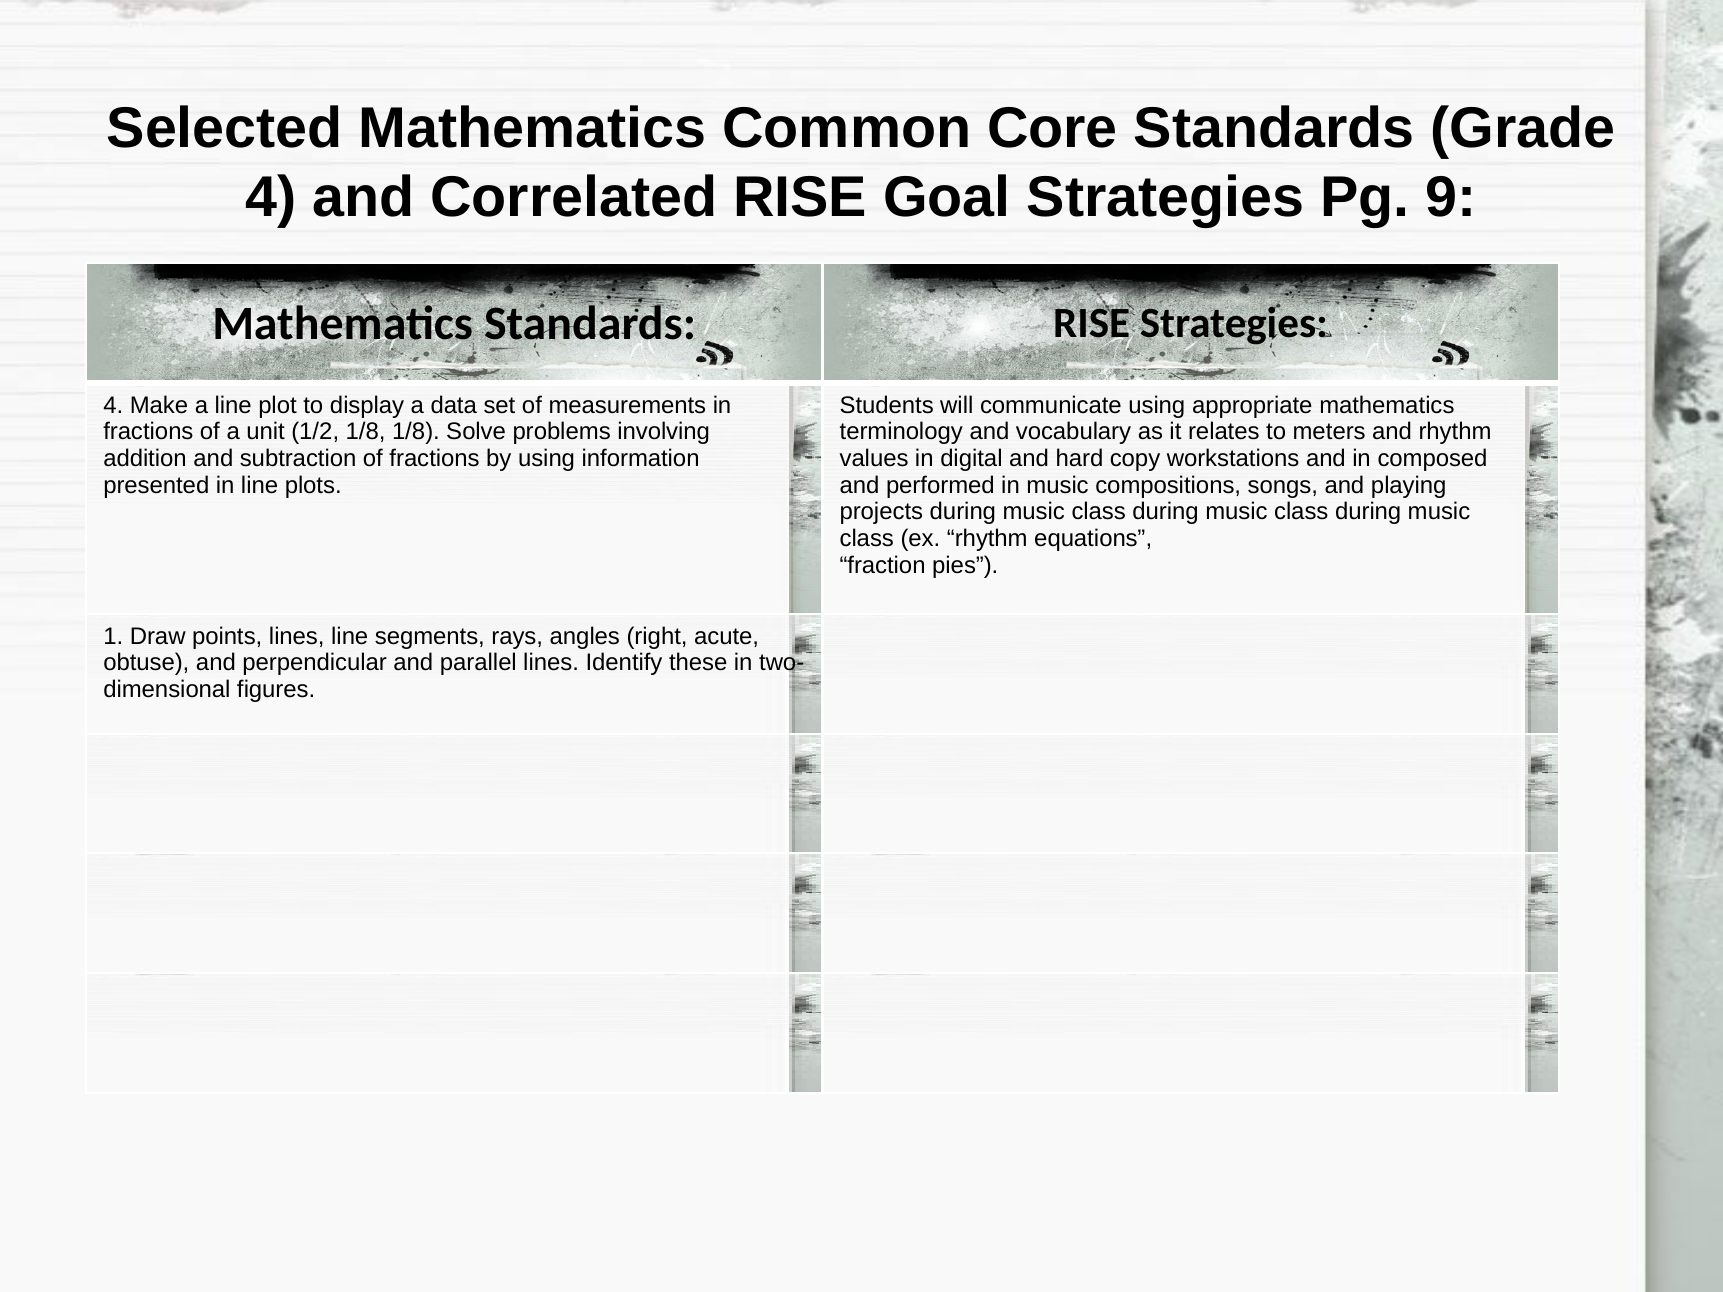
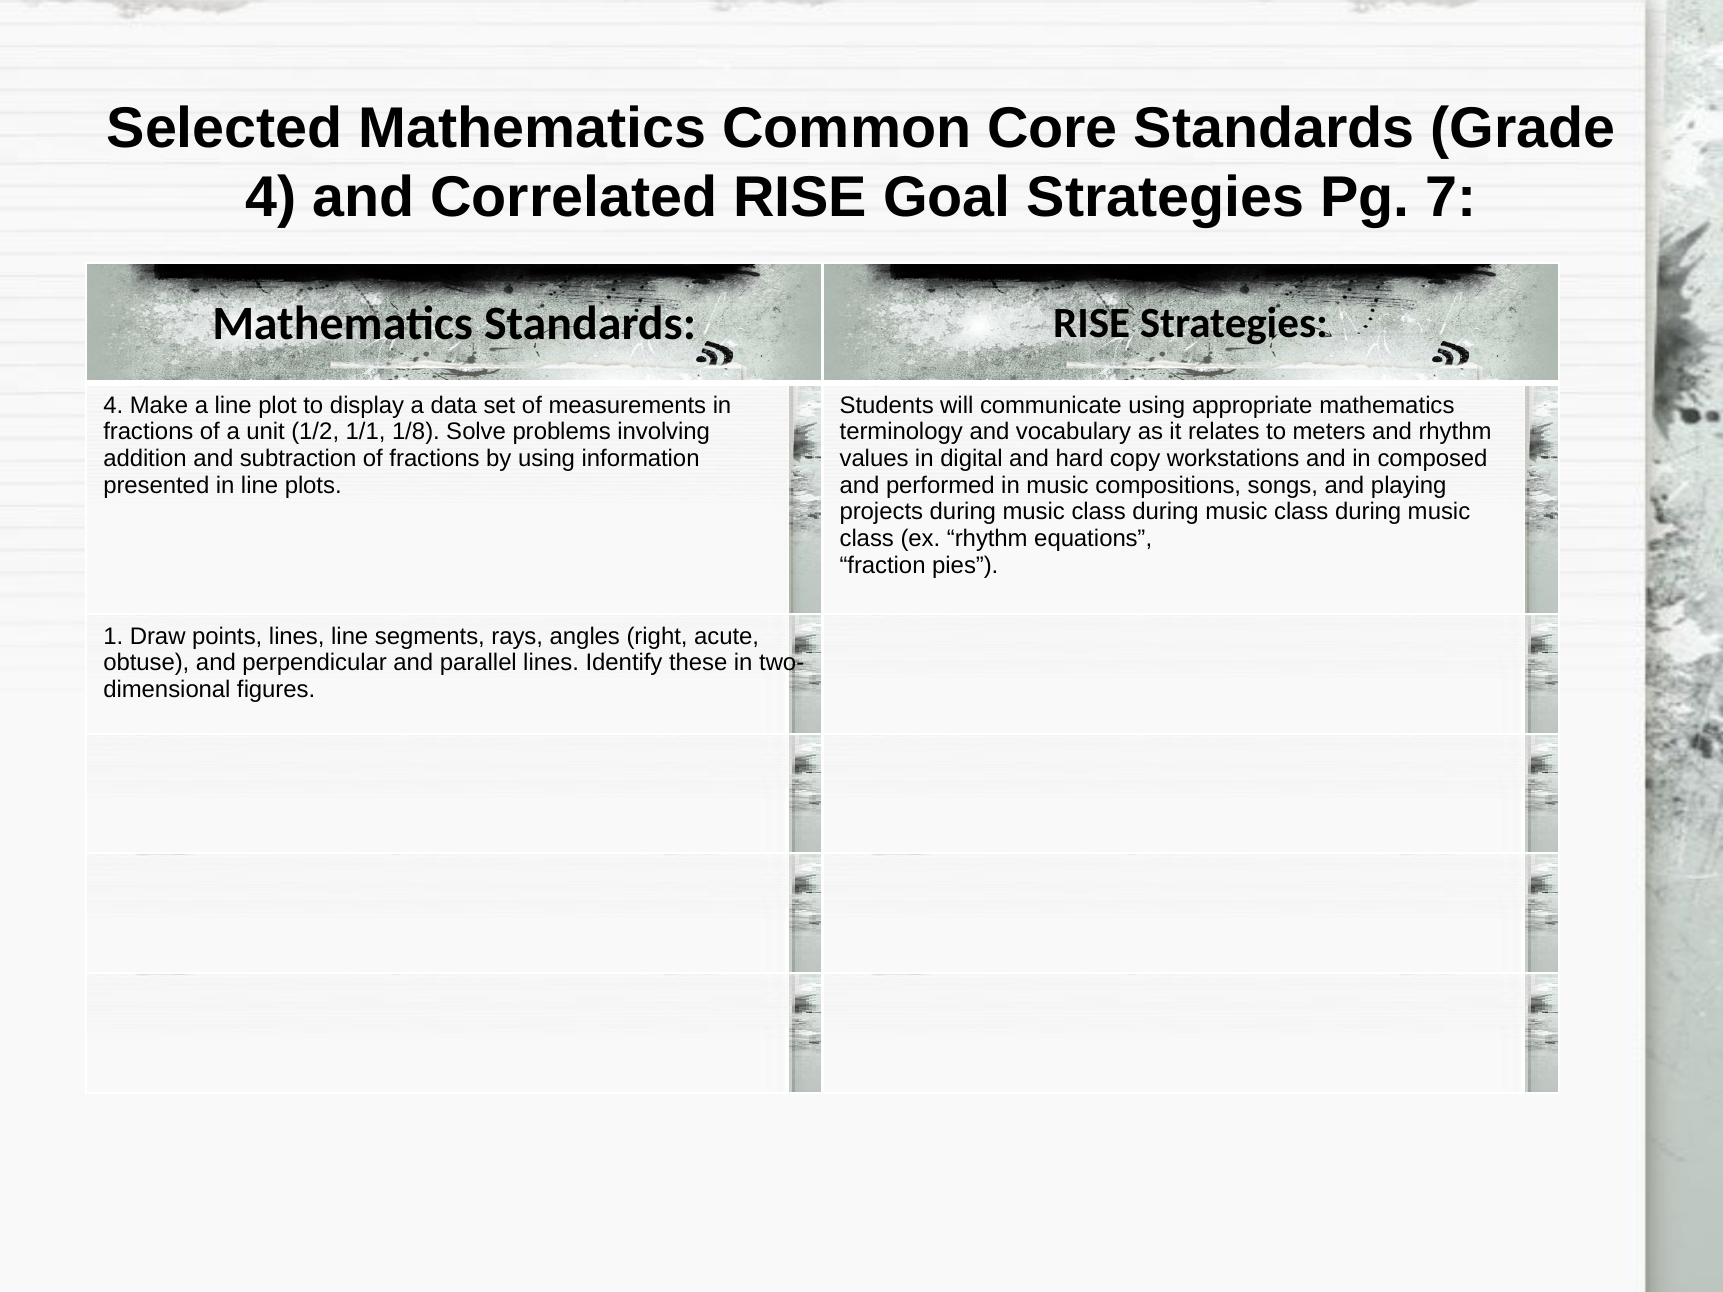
9: 9 -> 7 (1451, 198)
1/2 1/8: 1/8 -> 1/1 (366, 432)
